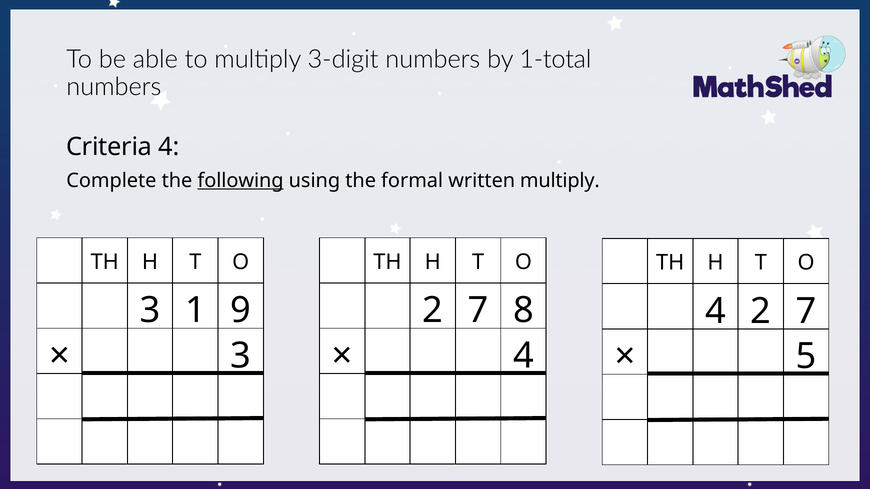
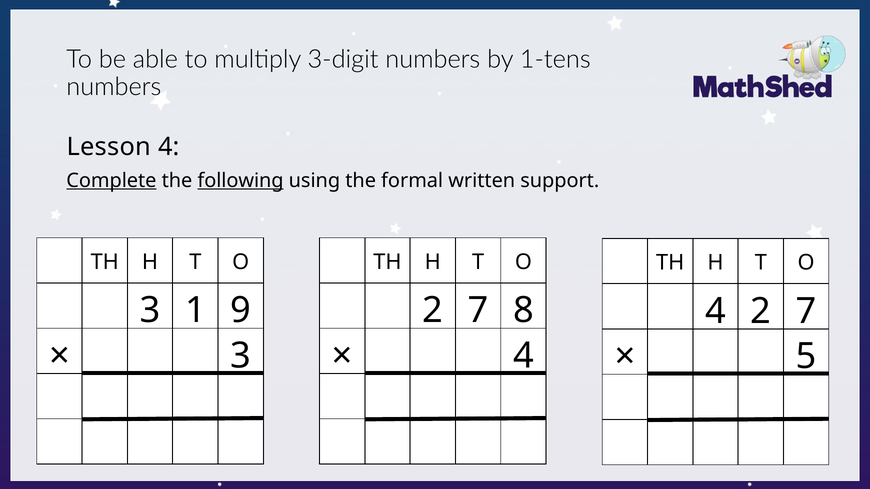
1-total: 1-total -> 1-tens (555, 59)
Criteria: Criteria -> Lesson (109, 147)
Complete underline: none -> present (111, 181)
written multiply: multiply -> support (560, 181)
